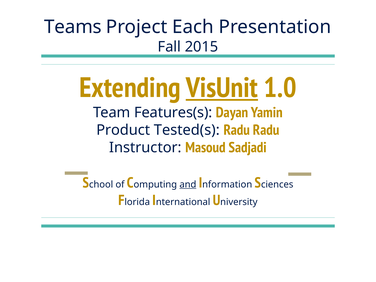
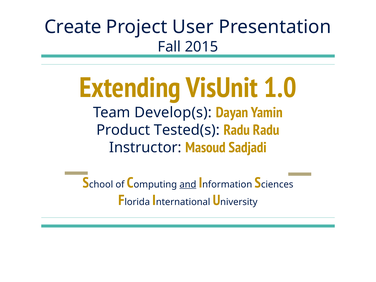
Teams: Teams -> Create (73, 27)
Each: Each -> User (193, 27)
VisUnit underline: present -> none (222, 88)
Features(s: Features(s -> Develop(s (173, 112)
